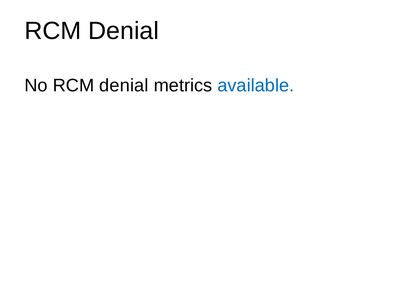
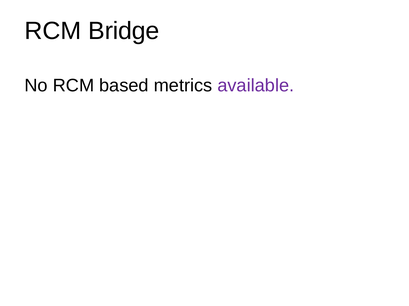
Denial: Denial -> Bridge (124, 31)
No RCM denial: denial -> based (124, 86)
available colour: blue -> purple (256, 86)
